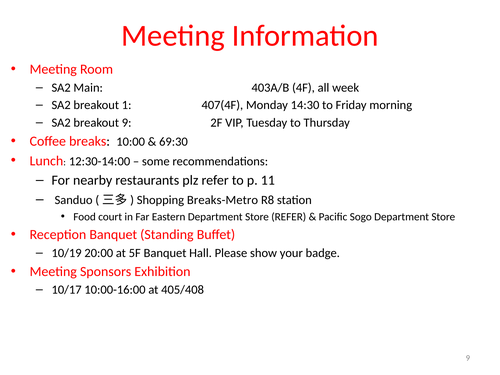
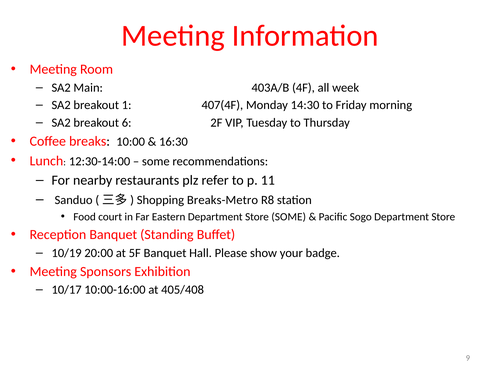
breakout 9: 9 -> 6 (127, 123)
69:30: 69:30 -> 16:30 (173, 142)
Store REFER: REFER -> SOME (289, 217)
